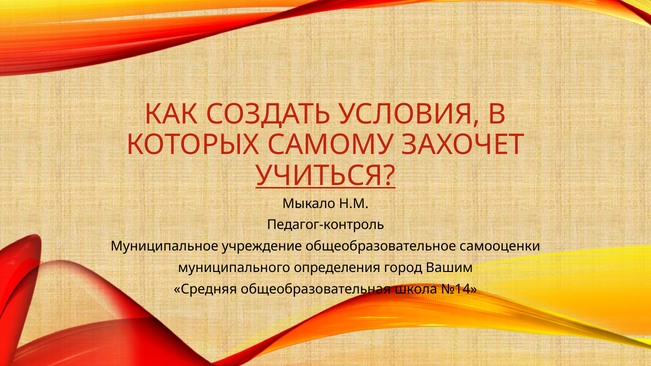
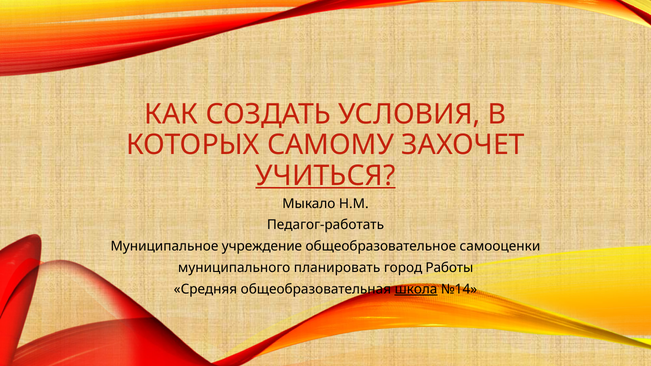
Педагог-контроль: Педагог-контроль -> Педагог-работать (325, 225)
определения: определения -> планировать (337, 268)
Вашим: Вашим -> Работы (449, 268)
школа underline: none -> present (416, 289)
